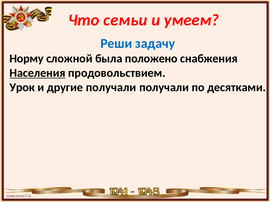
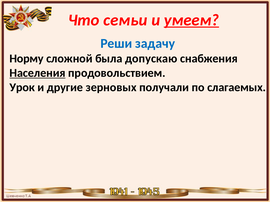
умеем underline: none -> present (191, 20)
положено: положено -> допускаю (151, 59)
другие получали: получали -> зерновых (111, 88)
десятками: десятками -> слагаемых (237, 88)
